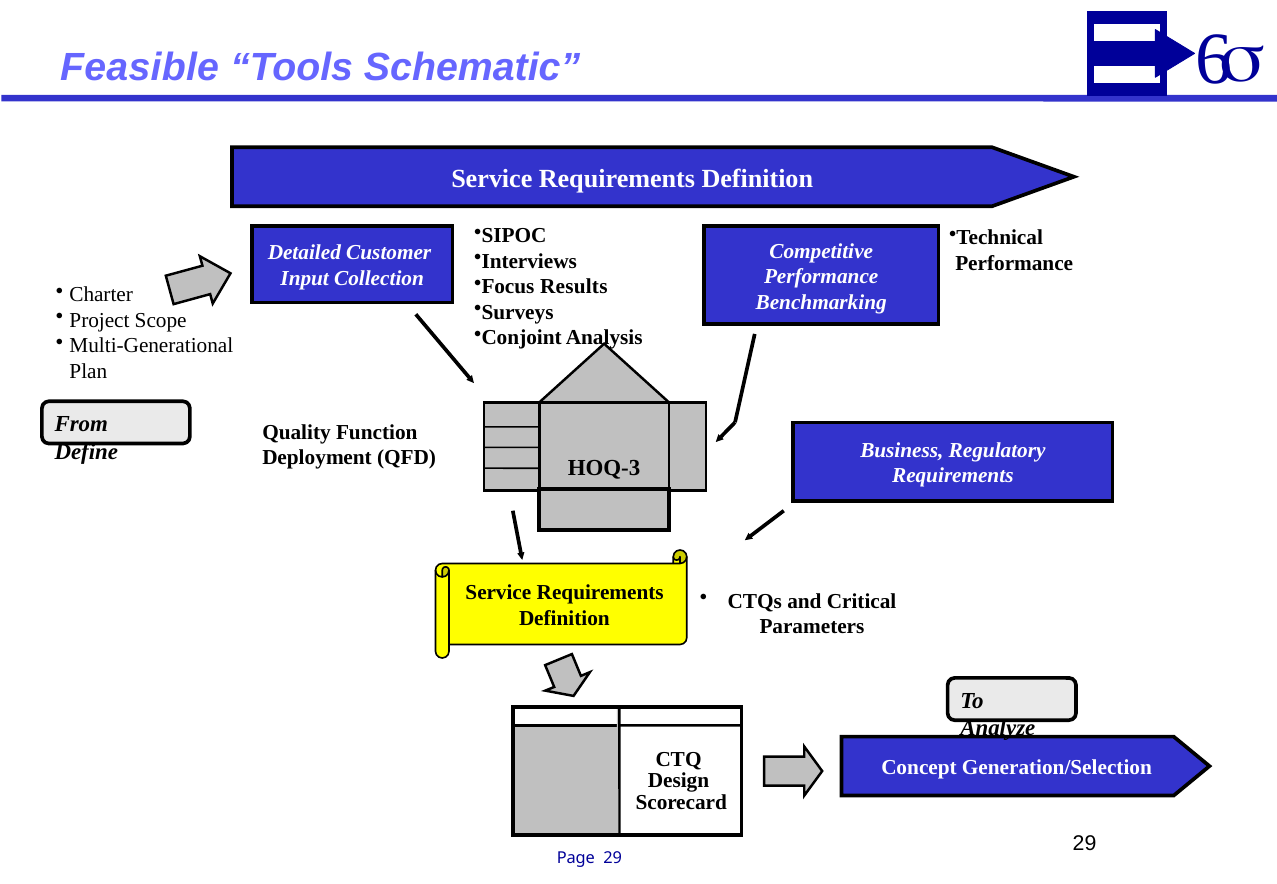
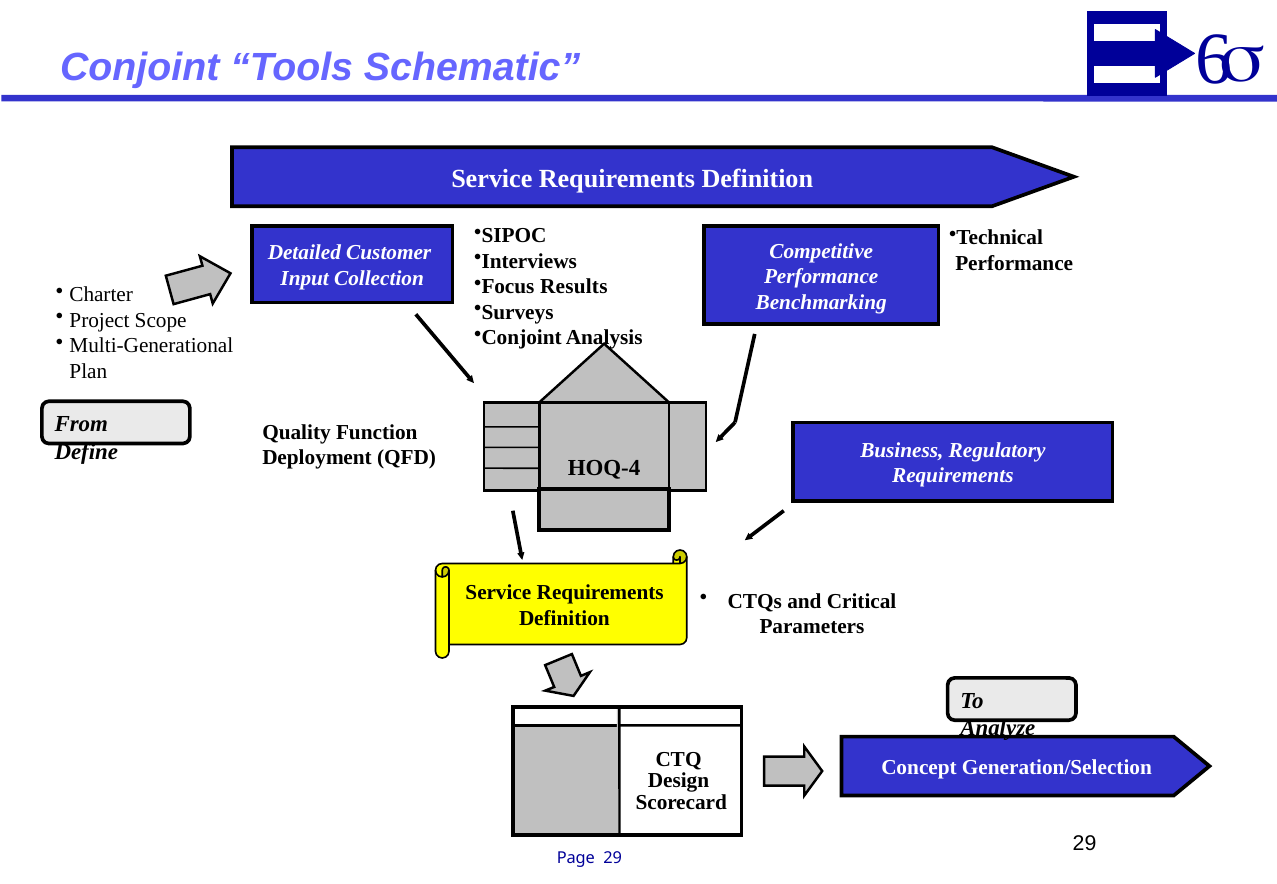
Feasible: Feasible -> Conjoint (140, 68)
HOQ-3: HOQ-3 -> HOQ-4 (604, 468)
